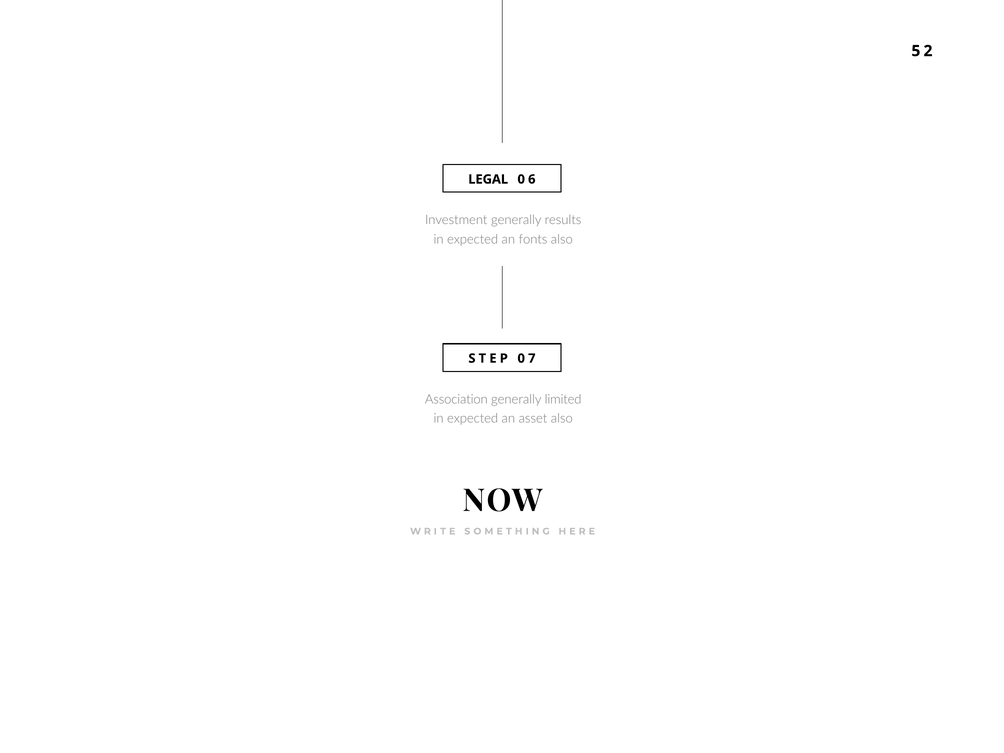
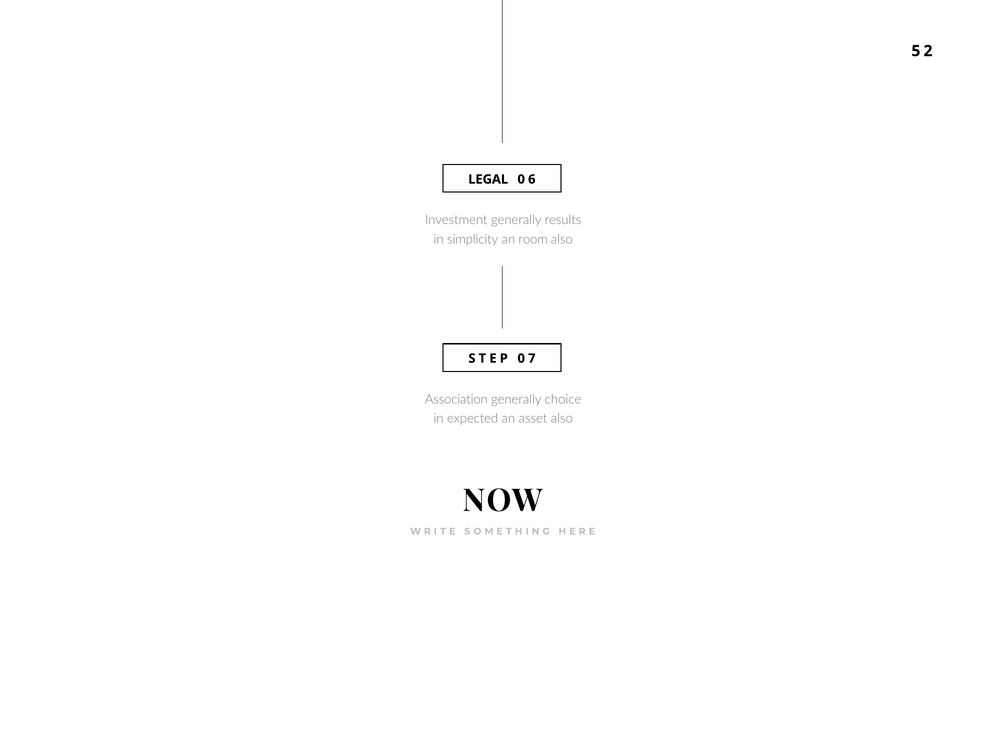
expected: expected -> simplicity (473, 239)
fonts: fonts -> room (533, 239)
limited: limited -> choice (563, 399)
